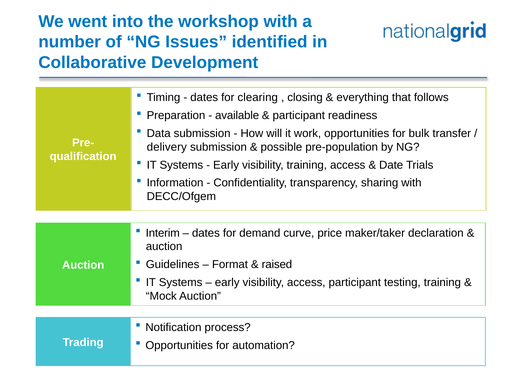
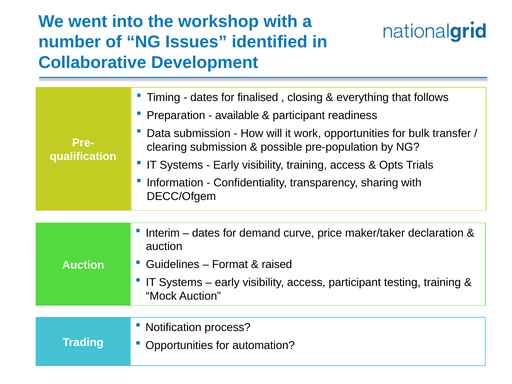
clearing: clearing -> finalised (258, 98)
delivery: delivery -> clearing (167, 147)
Date: Date -> Opts (391, 165)
